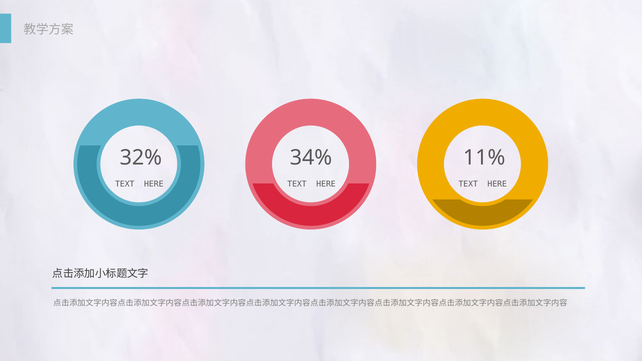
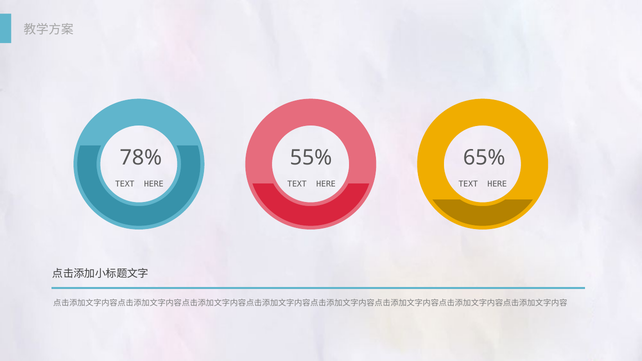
32%: 32% -> 78% (141, 158)
34%: 34% -> 55% (311, 158)
11%: 11% -> 65% (484, 158)
